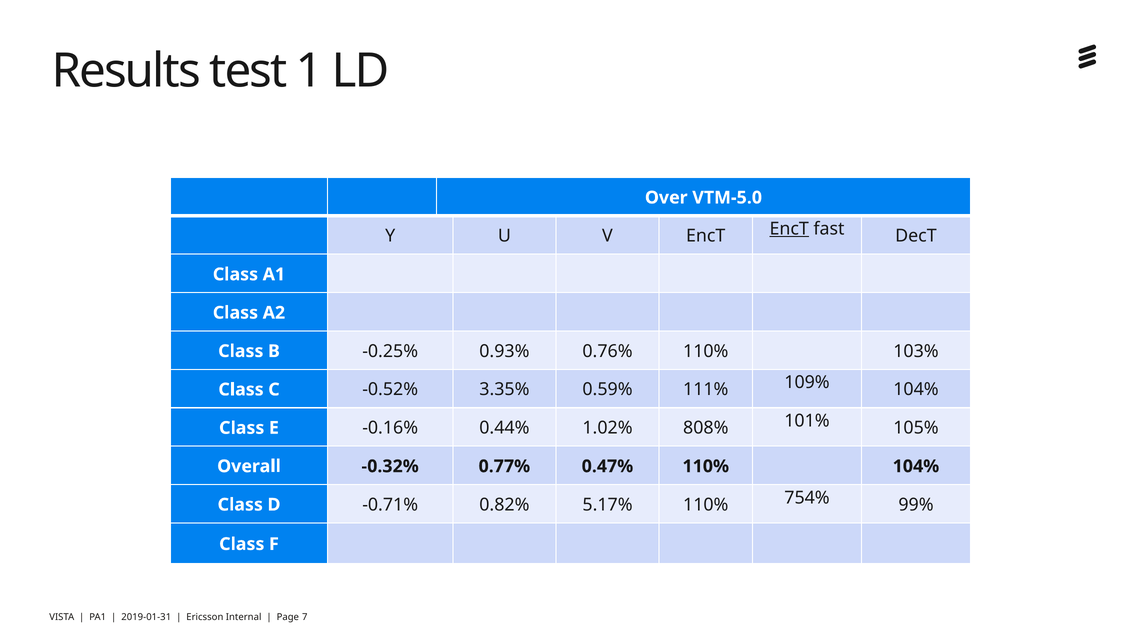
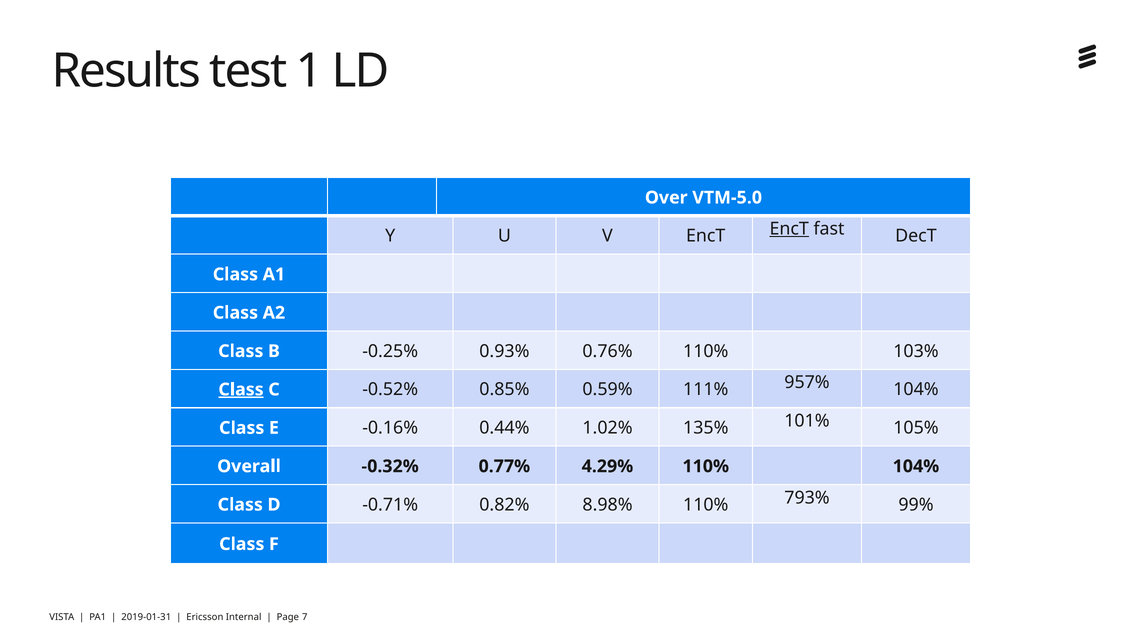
Class underline: none -> present (241, 389)
3.35%: 3.35% -> 0.85% (504, 389)
109%: 109% -> 957% (807, 382)
808%: 808% -> 135% (706, 428)
0.47%: 0.47% -> 4.29% (607, 466)
5.17%: 5.17% -> 8.98% (608, 505)
754%: 754% -> 793% (807, 498)
